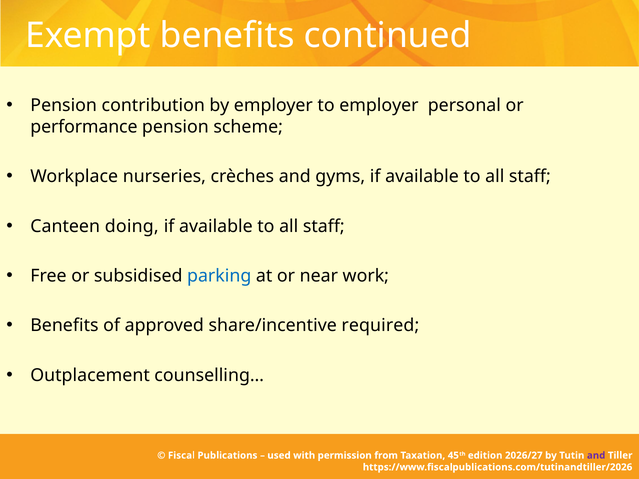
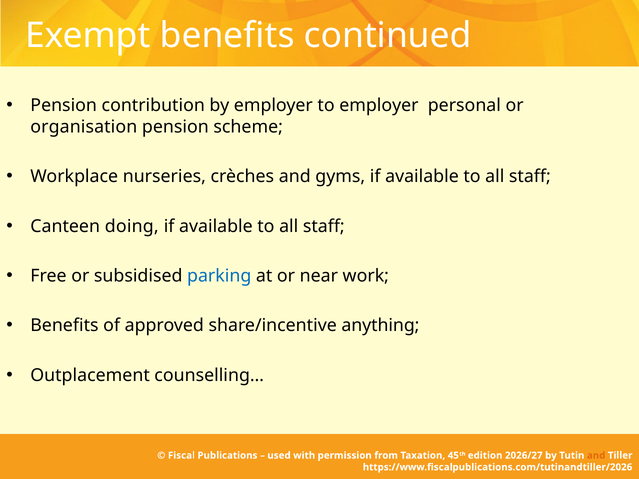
performance: performance -> organisation (84, 127)
required: required -> anything (380, 326)
and colour: purple -> orange (596, 456)
